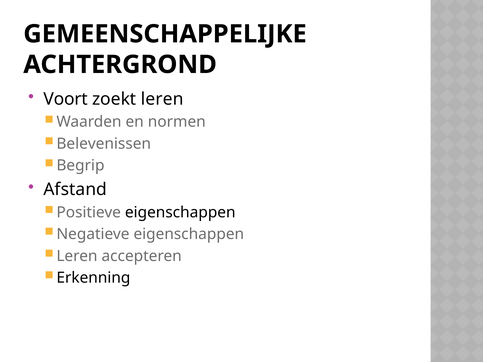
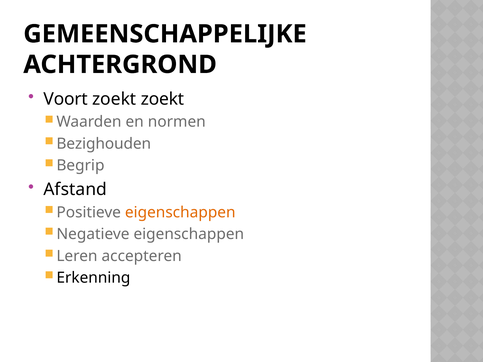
zoekt leren: leren -> zoekt (162, 99)
Belevenissen: Belevenissen -> Bezighouden (104, 144)
eigenschappen colour: black -> orange (180, 212)
